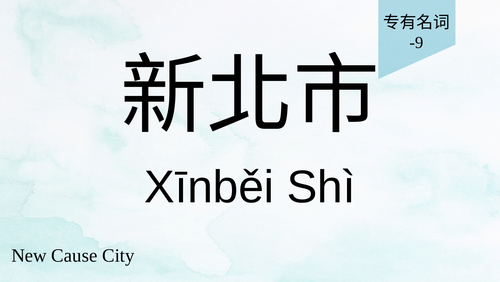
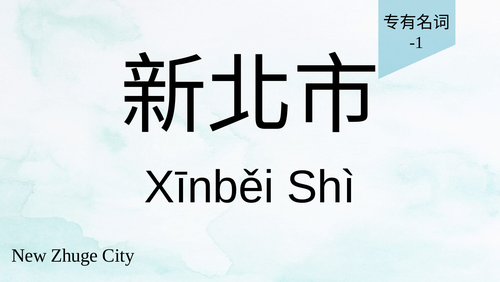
-9: -9 -> -1 (416, 43)
Cause: Cause -> Zhuge (74, 255)
